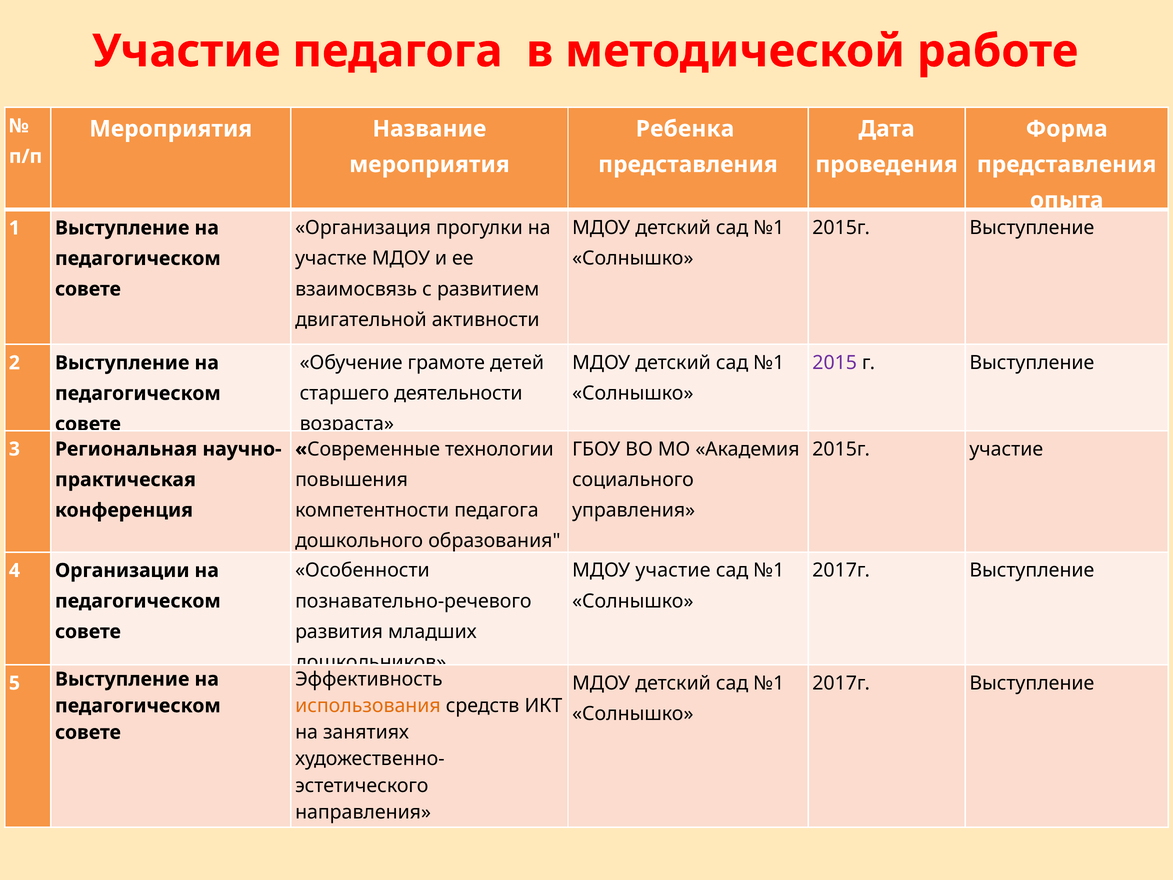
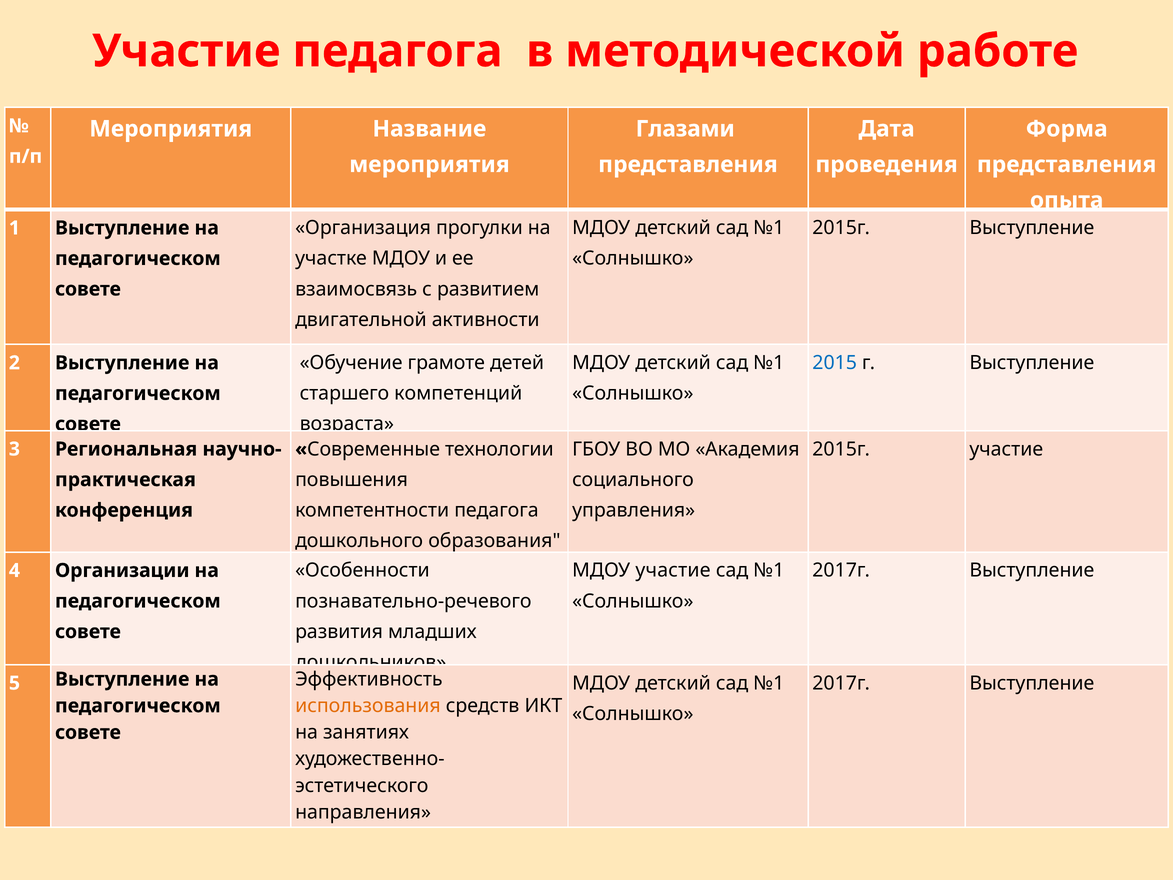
Ребенка: Ребенка -> Глазами (685, 129)
2015 colour: purple -> blue (835, 363)
деятельности: деятельности -> компетенций (458, 393)
